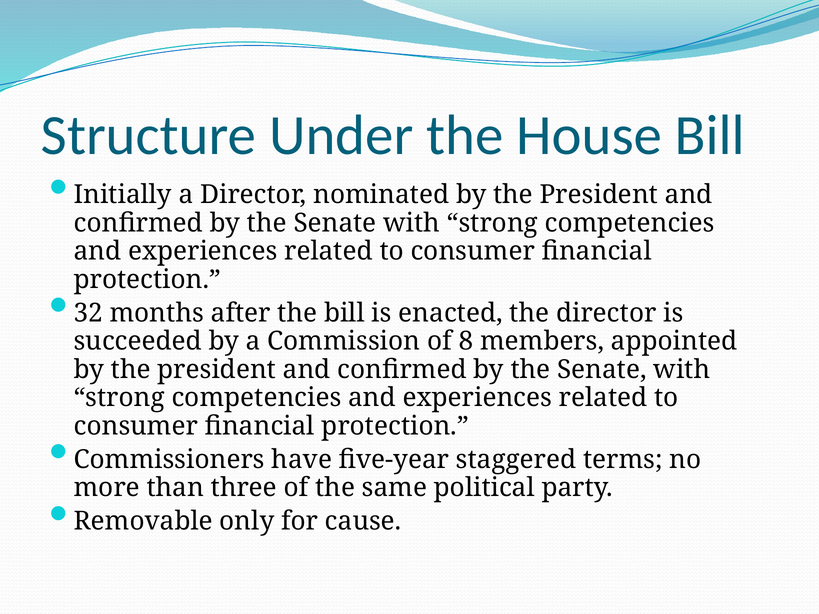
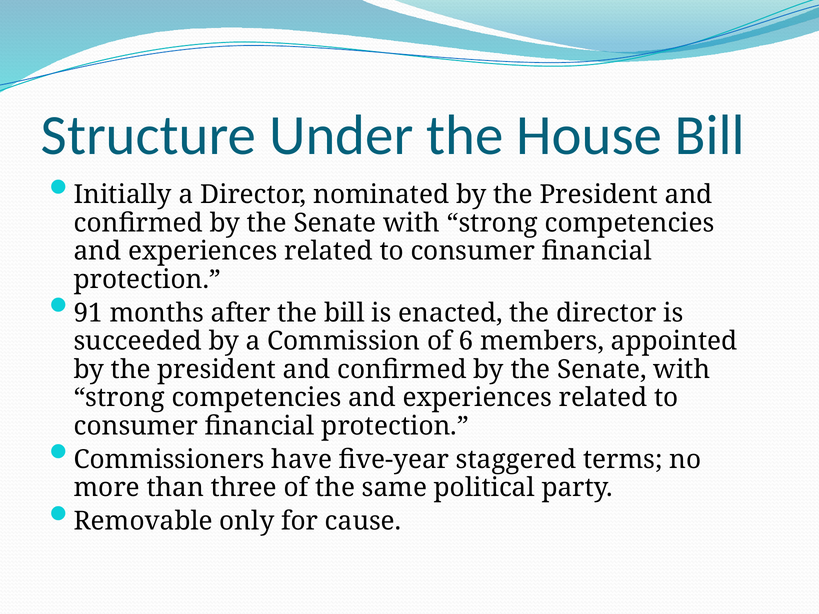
32: 32 -> 91 (88, 313)
8: 8 -> 6 (466, 341)
